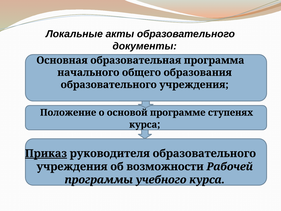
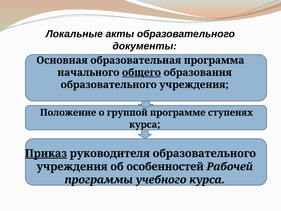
общего underline: none -> present (141, 72)
основой: основой -> группой (127, 112)
возможности: возможности -> особенностей (165, 166)
